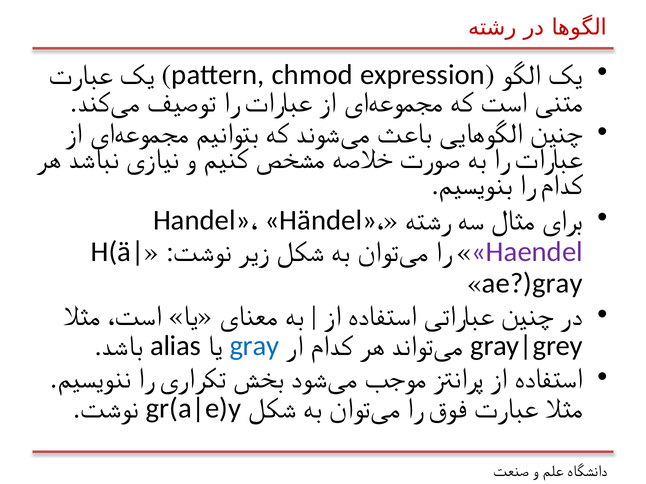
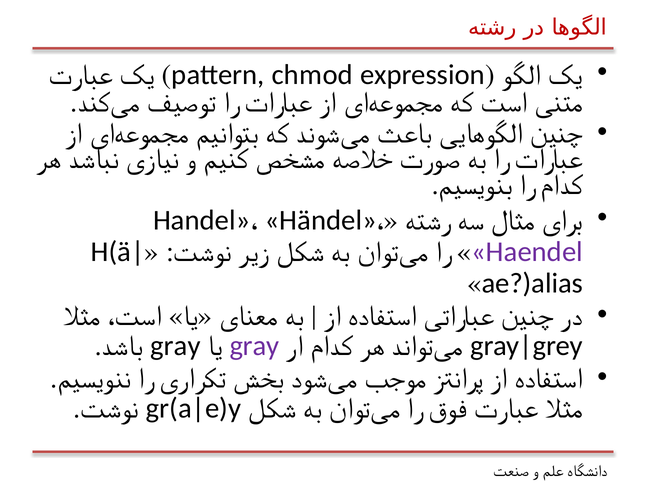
ae?)gray: ae?)gray -> ae?)alias (532, 283)
alias: alias -> gray (175, 346)
gray colour: blue -> purple (254, 346)
